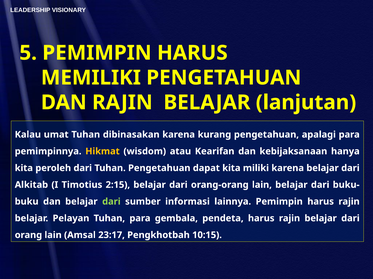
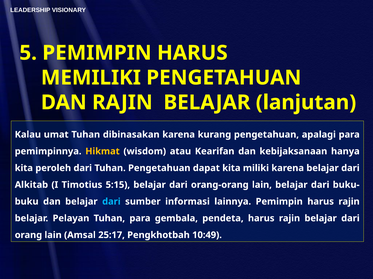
2:15: 2:15 -> 5:15 (118, 185)
dari colour: light green -> light blue (111, 202)
23:17: 23:17 -> 25:17 (112, 236)
10:15: 10:15 -> 10:49 (207, 236)
